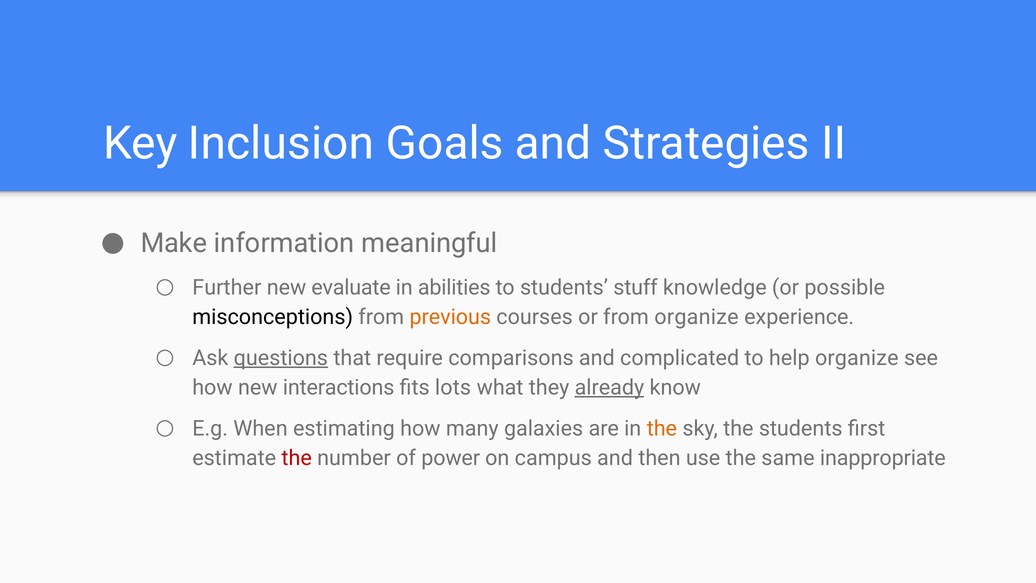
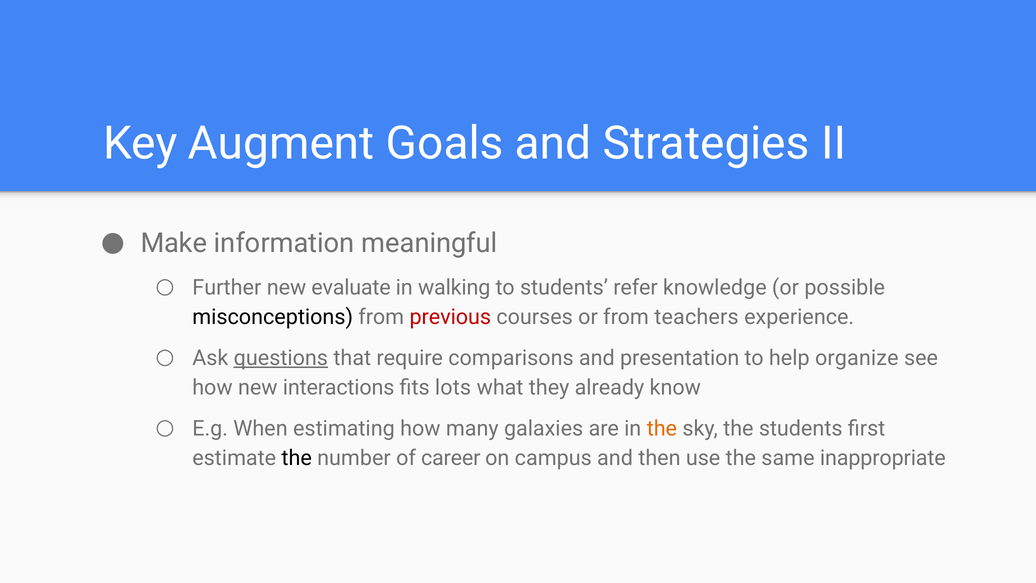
Inclusion: Inclusion -> Augment (281, 143)
abilities: abilities -> walking (454, 287)
stuff: stuff -> refer (636, 287)
previous colour: orange -> red (450, 317)
from organize: organize -> teachers (696, 317)
complicated: complicated -> presentation (680, 358)
already underline: present -> none (609, 387)
the colour: red -> black (297, 458)
power: power -> career (451, 458)
